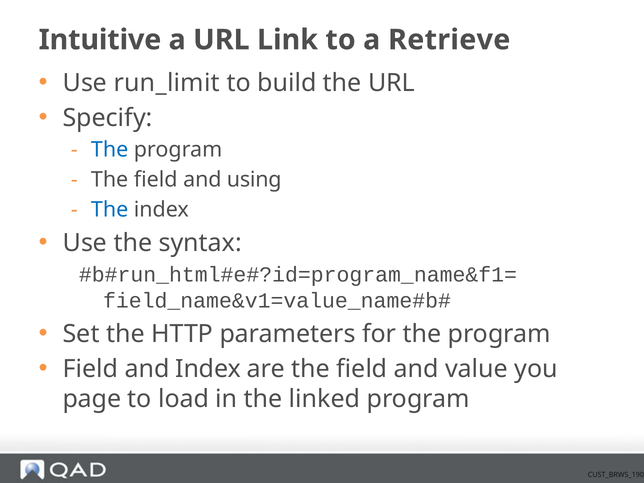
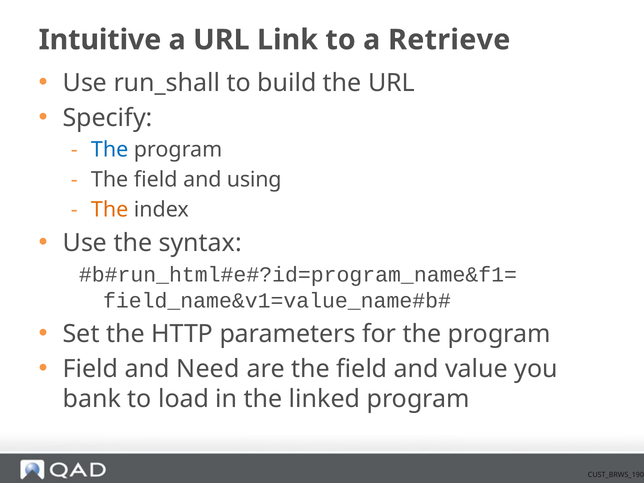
run_limit: run_limit -> run_shall (167, 83)
The colour: blue -> orange (110, 210)
and Index: Index -> Need (208, 369)
page: page -> bank (92, 399)
